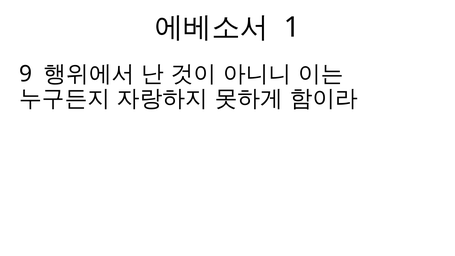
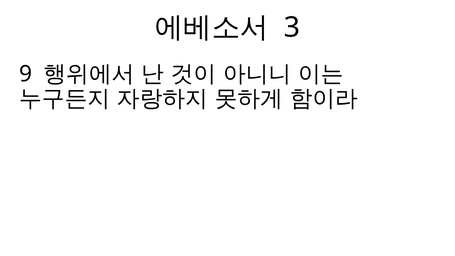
1: 1 -> 3 (292, 27)
